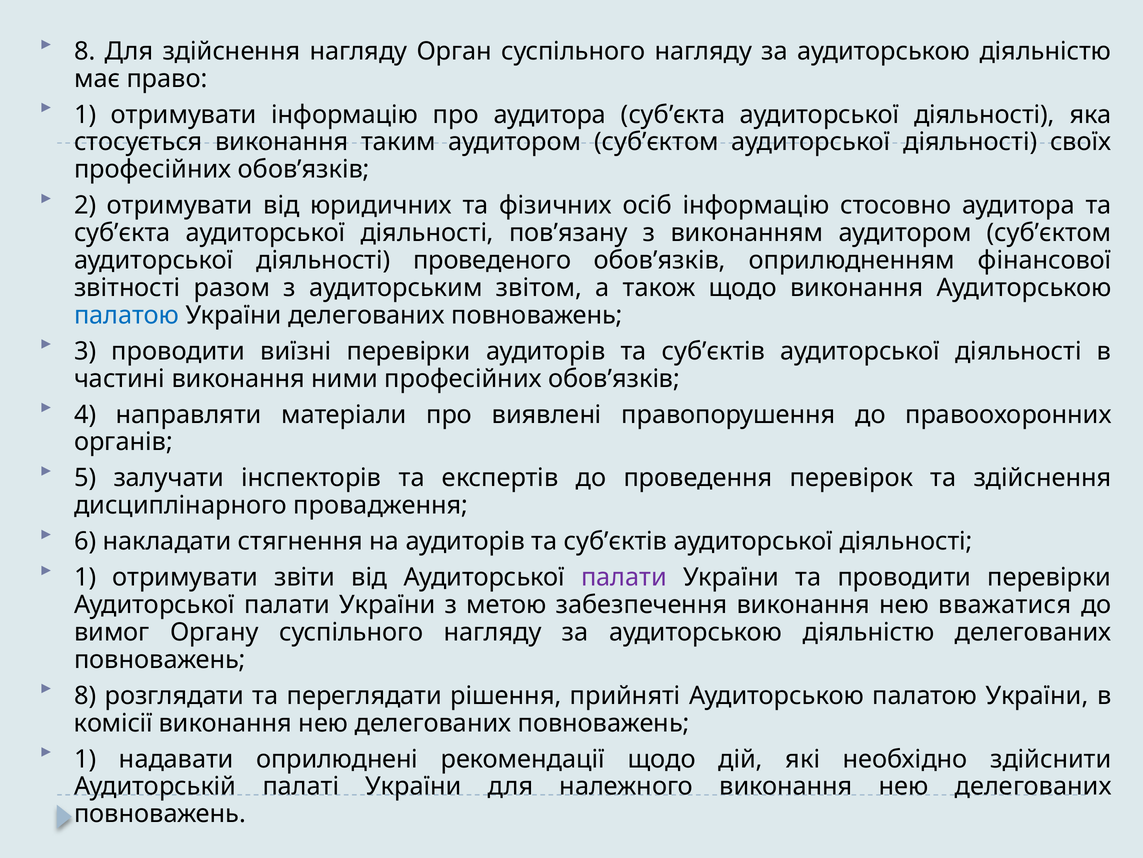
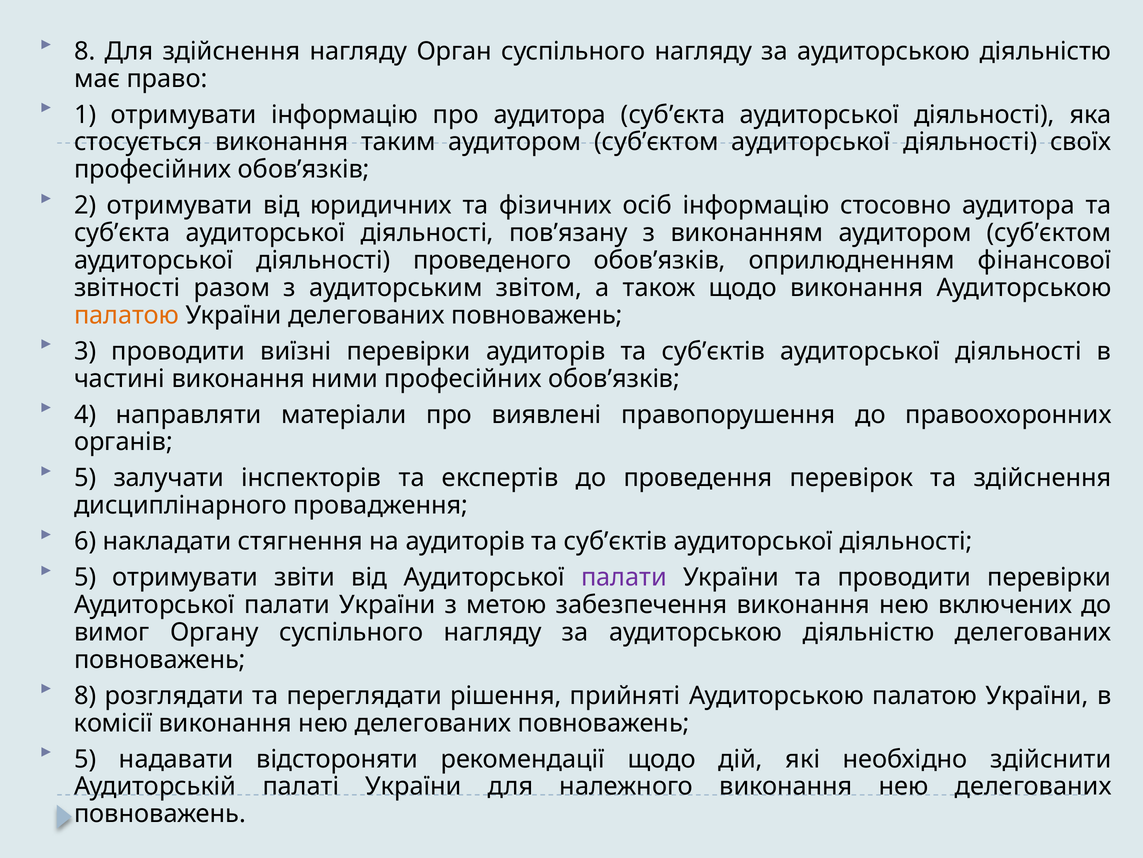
палатою colour: blue -> orange (127, 315)
1: 1 -> 5 (85, 577)
вважатися: вважатися -> включених (1005, 604)
1: 1 -> 5 (85, 758)
оприлюднені: оприлюднені -> відстороняти (337, 758)
